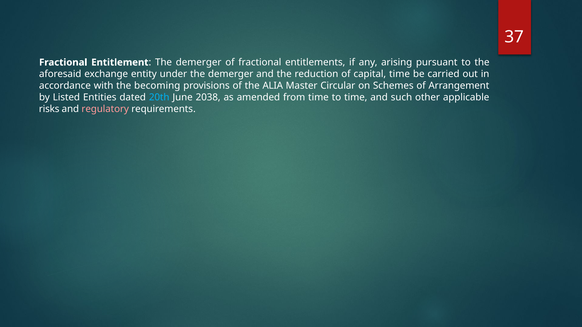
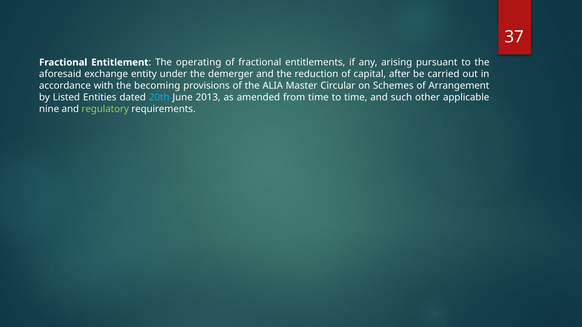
Entitlement The demerger: demerger -> operating (199, 62)
capital time: time -> after (400, 74)
2038: 2038 -> 2013 (208, 97)
risks: risks -> nine (49, 109)
regulatory colour: pink -> light green (105, 109)
